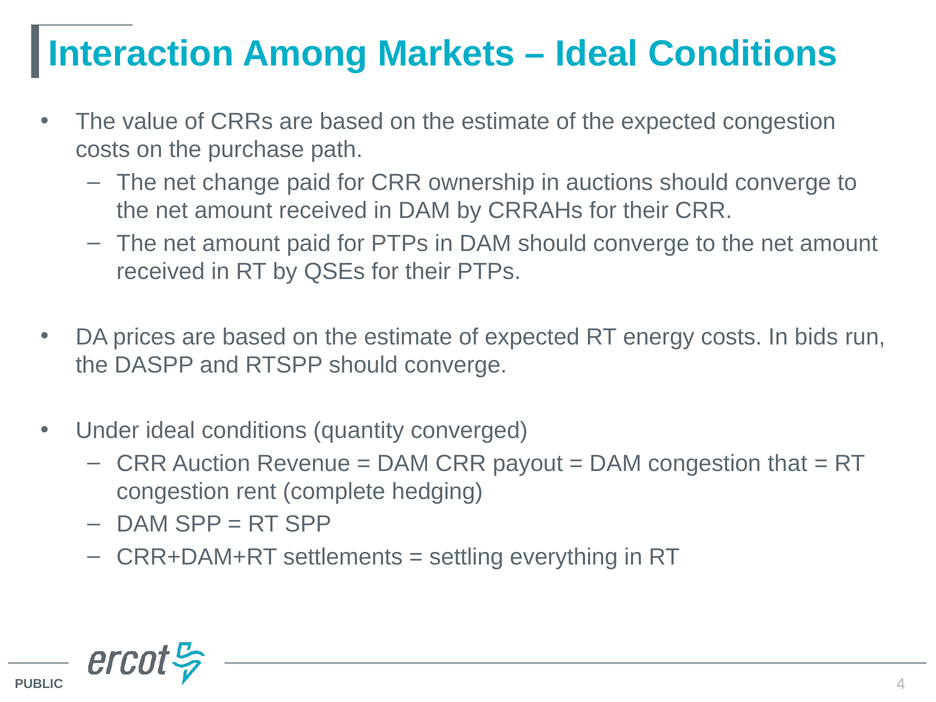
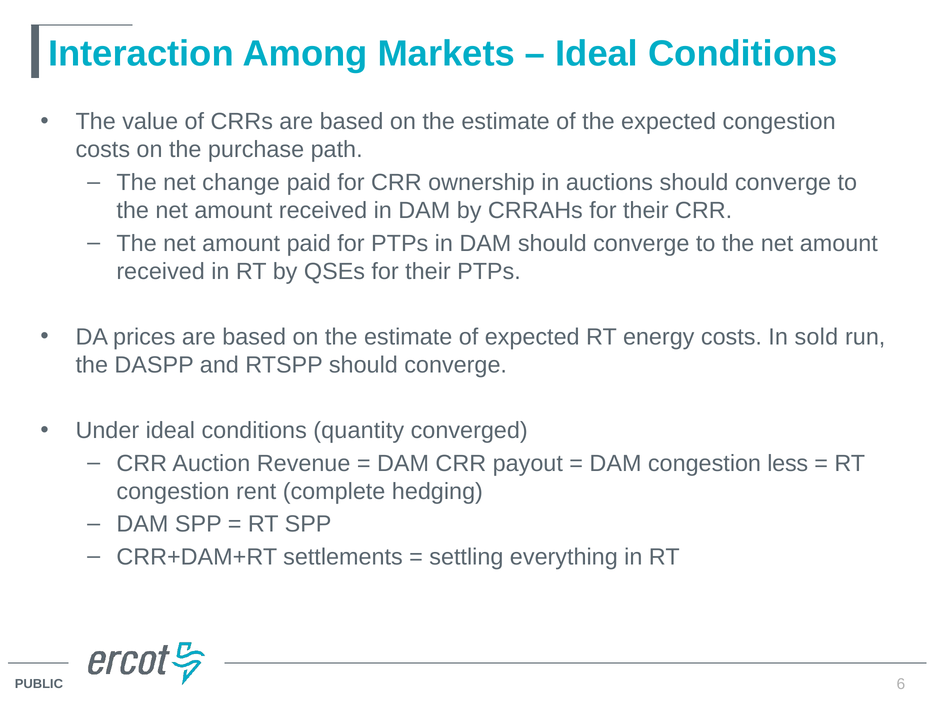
bids: bids -> sold (816, 337)
that: that -> less (788, 463)
4: 4 -> 6 (901, 684)
